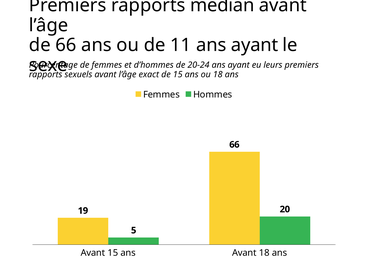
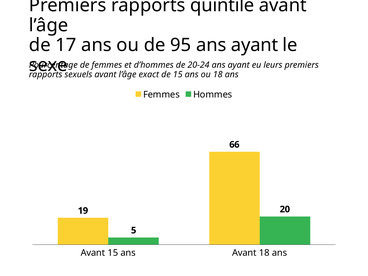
médian: médian -> quintile (222, 5)
de 66: 66 -> 17 (66, 45)
11: 11 -> 95 (181, 45)
